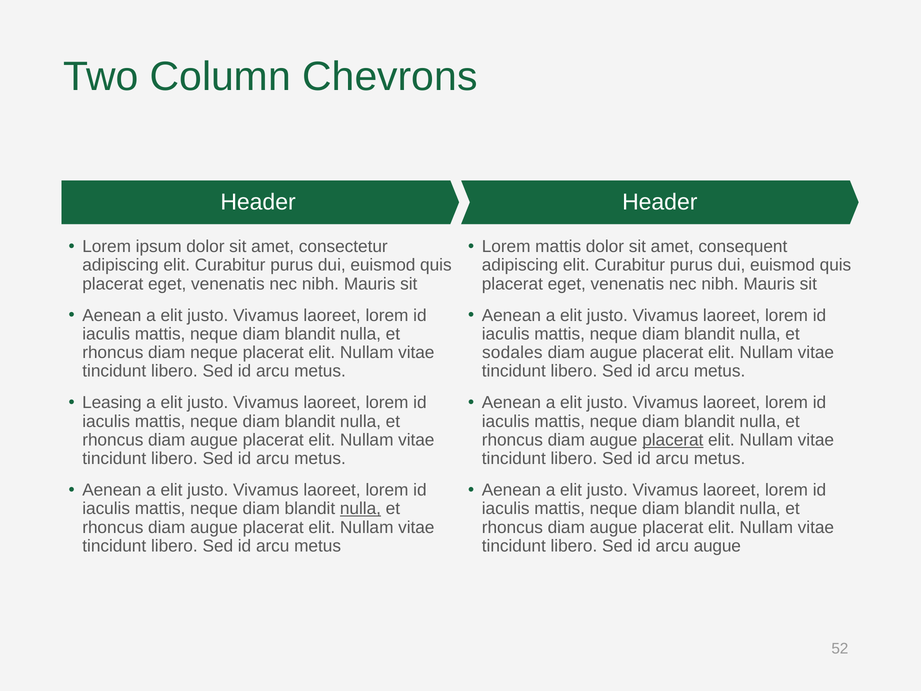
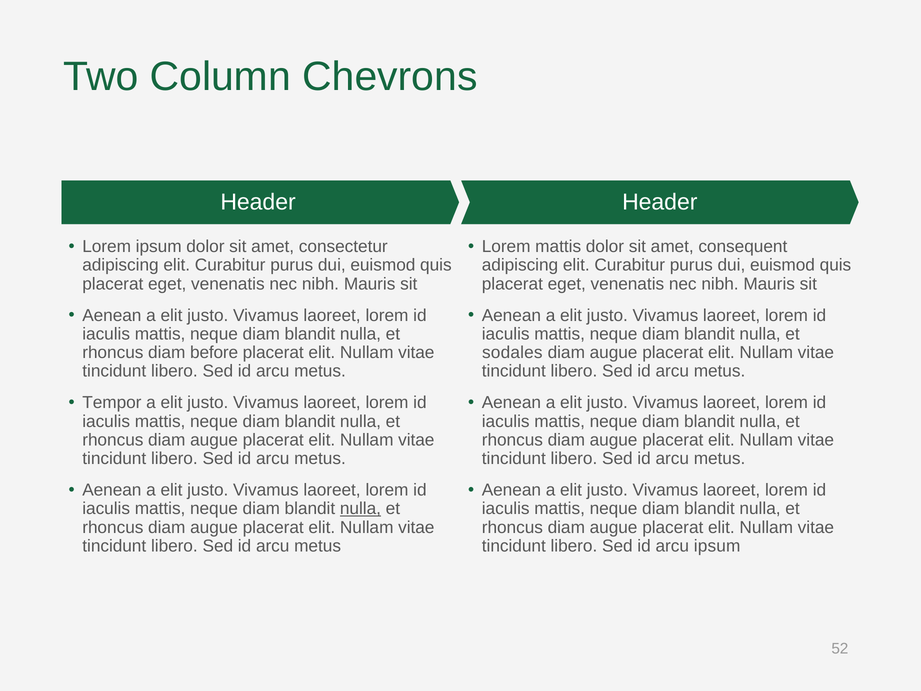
diam neque: neque -> before (214, 352)
Leasing: Leasing -> Tempor (112, 403)
placerat underline: present -> none (673, 440)
arcu augue: augue -> ipsum (717, 546)
